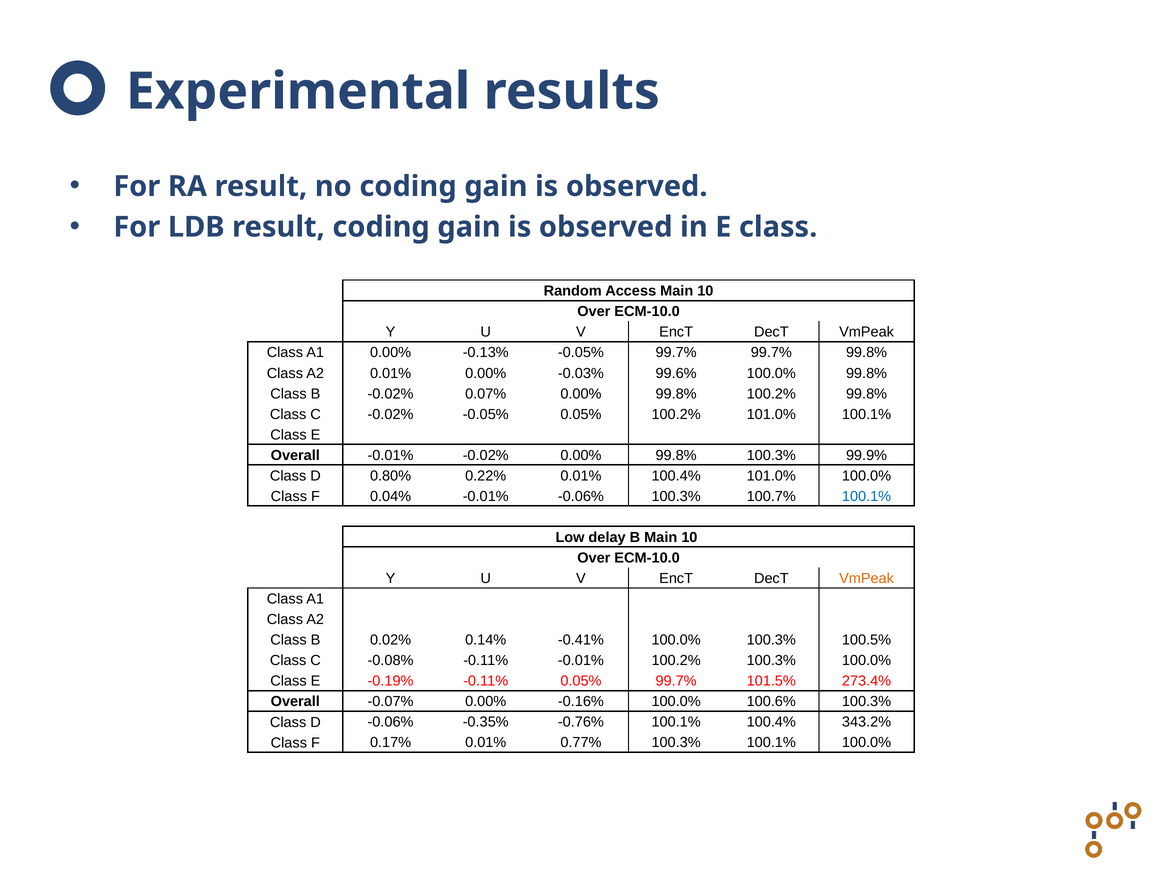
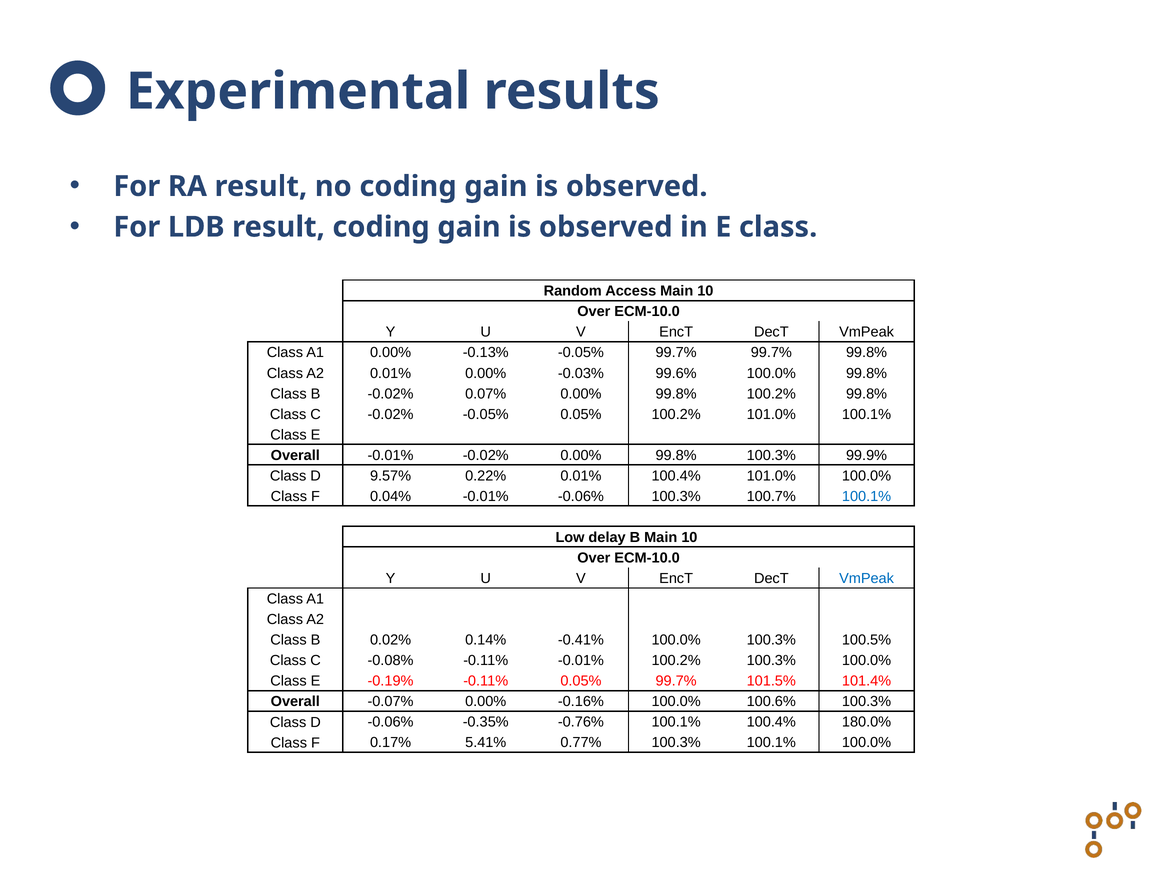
0.80%: 0.80% -> 9.57% (391, 476)
VmPeak colour: orange -> blue (867, 579)
273.4%: 273.4% -> 101.4% (867, 681)
343.2%: 343.2% -> 180.0% (867, 723)
0.17% 0.01%: 0.01% -> 5.41% (486, 743)
